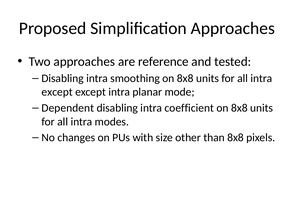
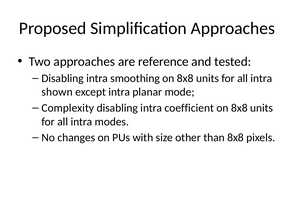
except: except -> shown (57, 92)
Dependent: Dependent -> Complexity (68, 108)
